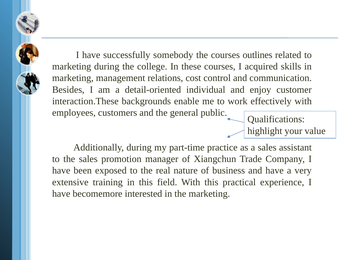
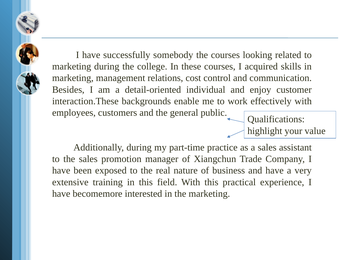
outlines: outlines -> looking (257, 55)
